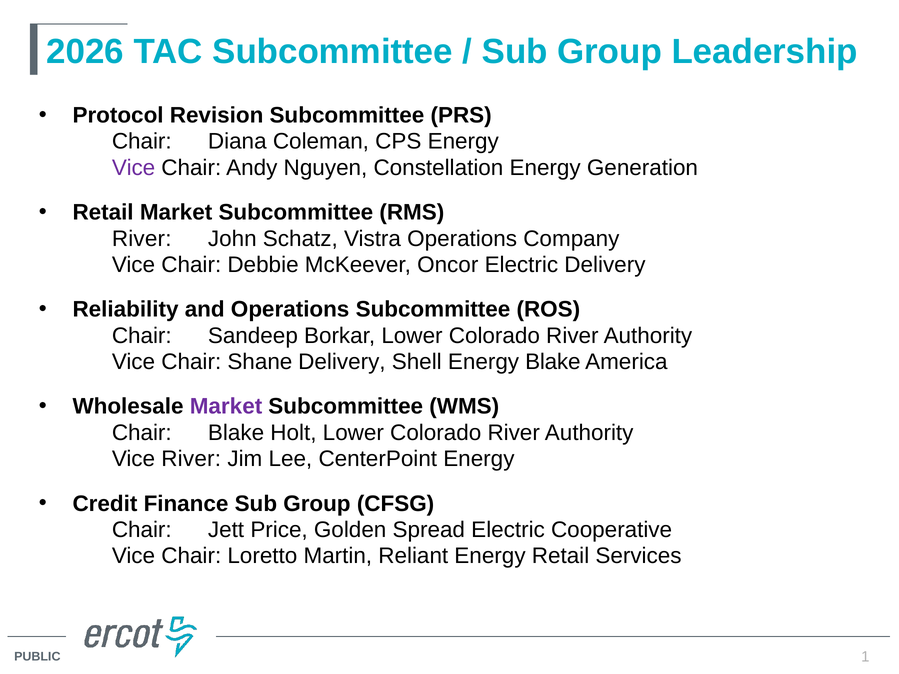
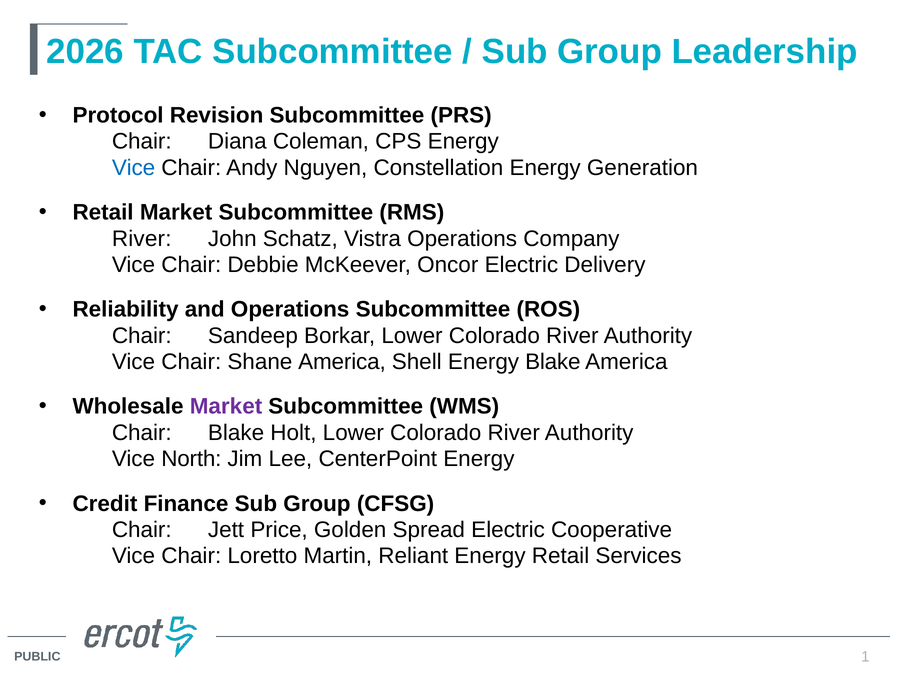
Vice colour: purple -> blue (134, 168)
Shane Delivery: Delivery -> America (342, 362)
Vice River: River -> North (191, 459)
